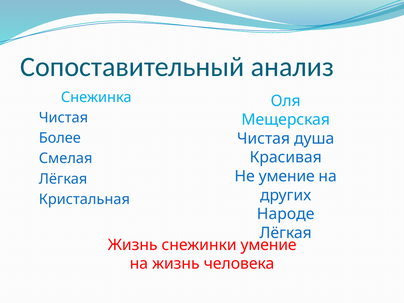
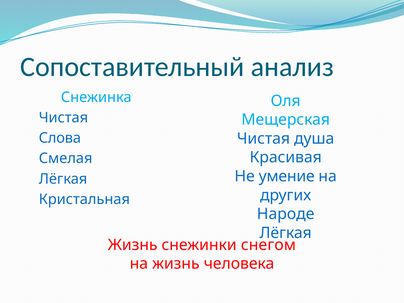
Более: Более -> Слова (60, 138)
снежинки умение: умение -> снегом (268, 245)
